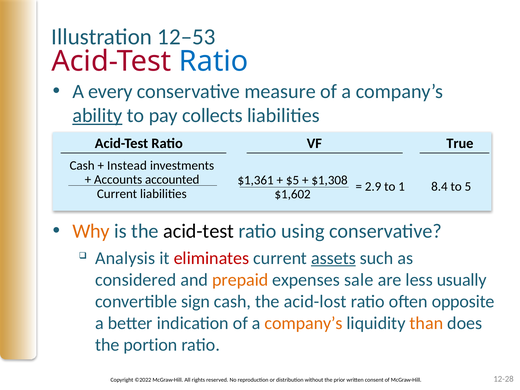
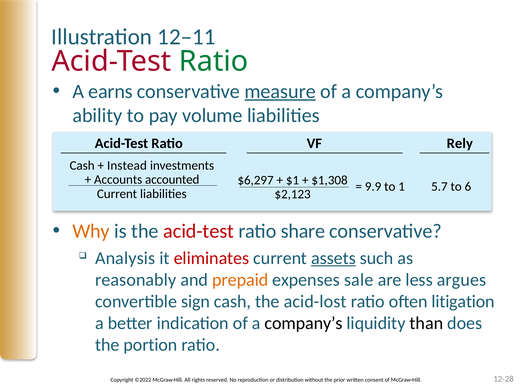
12–53: 12–53 -> 12–11 (186, 37)
Ratio colour: blue -> green (214, 61)
every: every -> earns (110, 91)
measure underline: none -> present (280, 91)
ability underline: present -> none (97, 116)
collects: collects -> volume (212, 116)
True: True -> Rely (460, 143)
$1,361: $1,361 -> $6,297 (256, 180)
$5: $5 -> $1 (293, 180)
2.9: 2.9 -> 9.9 (373, 187)
8.4: 8.4 -> 5.7 (439, 187)
5: 5 -> 6 (468, 187)
$1,602: $1,602 -> $2,123 (293, 194)
acid-test colour: black -> red (199, 231)
using: using -> share (303, 231)
considered: considered -> reasonably (136, 280)
usually: usually -> argues (462, 280)
opposite: opposite -> litigation (463, 301)
company’s colour: orange -> black (304, 323)
than colour: orange -> black (426, 323)
